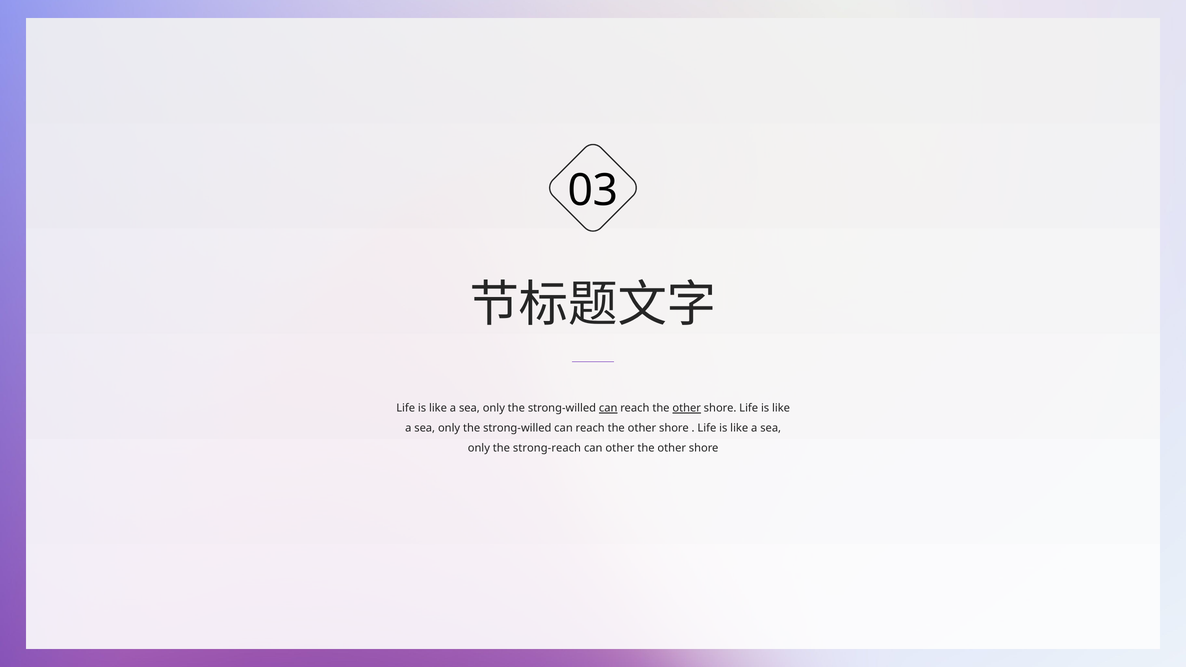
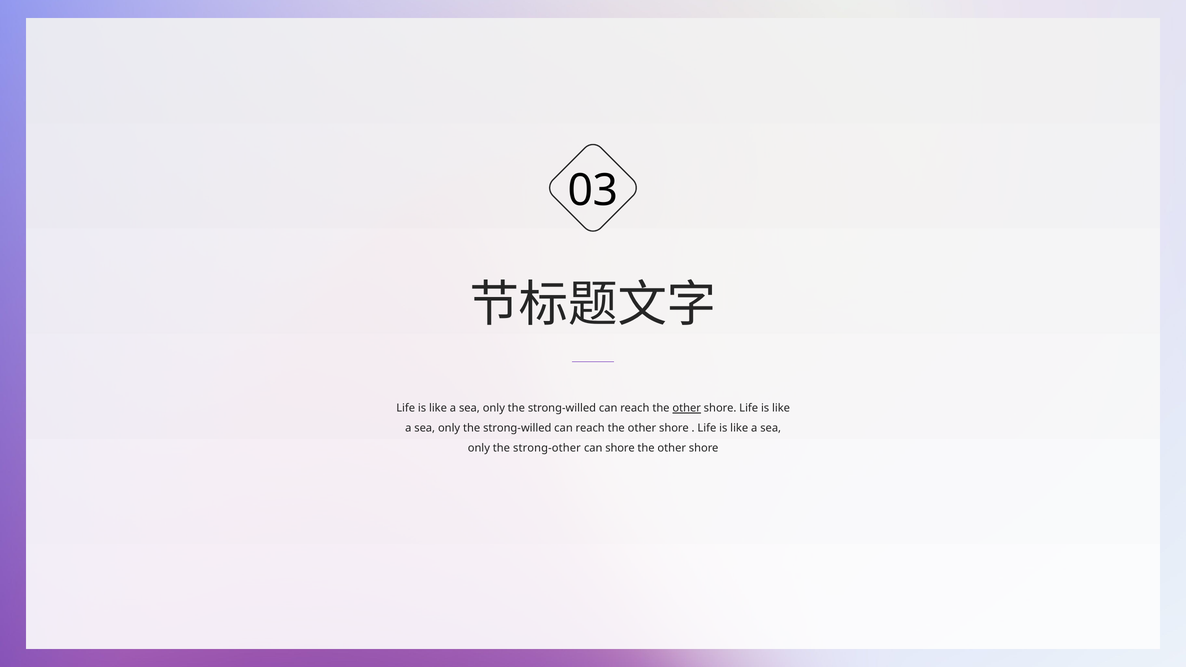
can underline: present -> none (608, 408)
strong-reach: strong-reach -> strong-other (547, 448)
can other: other -> shore (620, 448)
